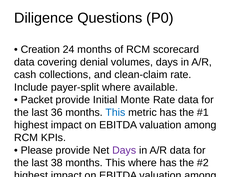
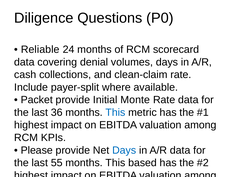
Creation: Creation -> Reliable (40, 49)
Days colour: purple -> blue (124, 150)
38: 38 -> 55 (57, 163)
This where: where -> based (142, 163)
